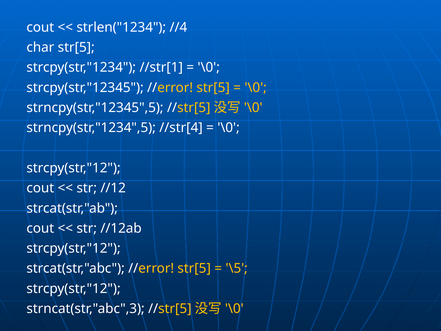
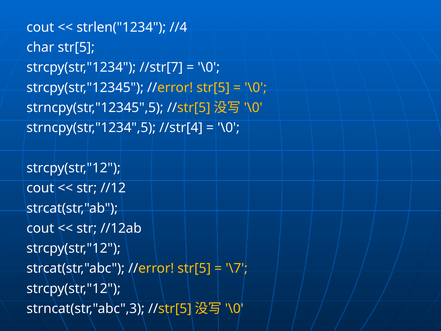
//str[1: //str[1 -> //str[7 (161, 67)
\5: \5 -> \7 (237, 268)
